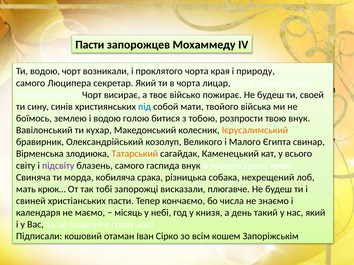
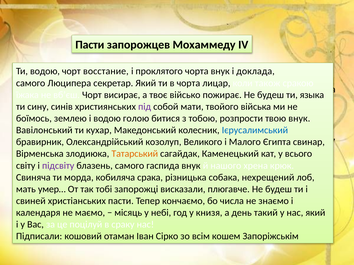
возникали: возникали -> восстание (106, 71)
чорта края: края -> внук (220, 71)
природу: природу -> доклада (256, 71)
своей: своей -> языка (312, 95)
під colour: blue -> purple (145, 107)
Ієрусалимський colour: orange -> blue (255, 130)
крюк…: крюк… -> умер… (52, 189)
